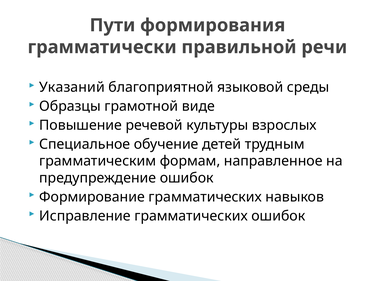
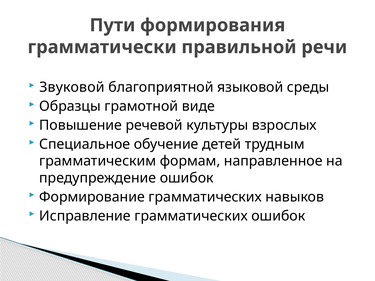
Указаний: Указаний -> Звуковой (72, 87)
